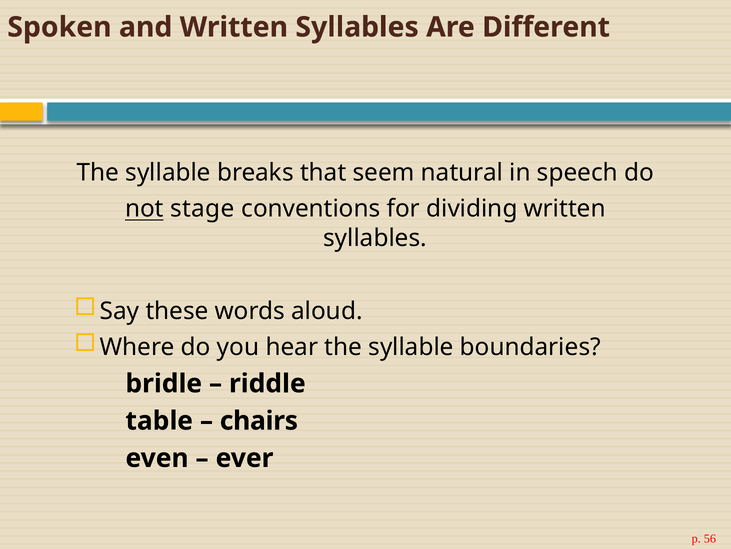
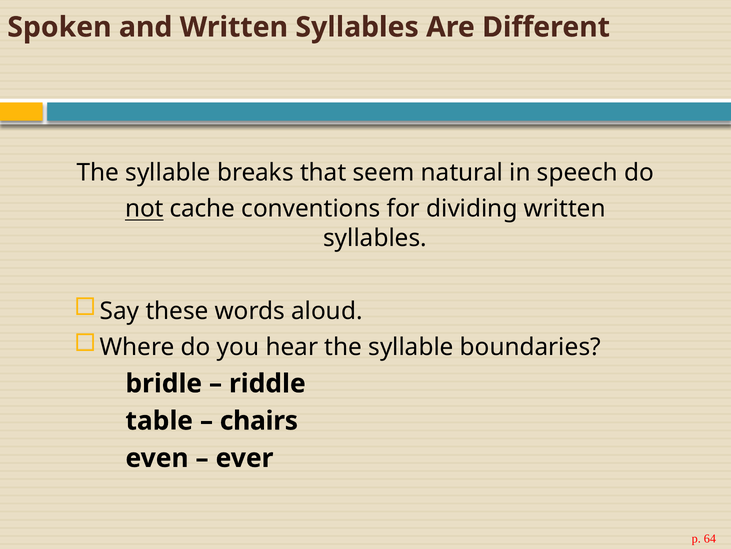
stage: stage -> cache (203, 209)
56: 56 -> 64 (710, 538)
